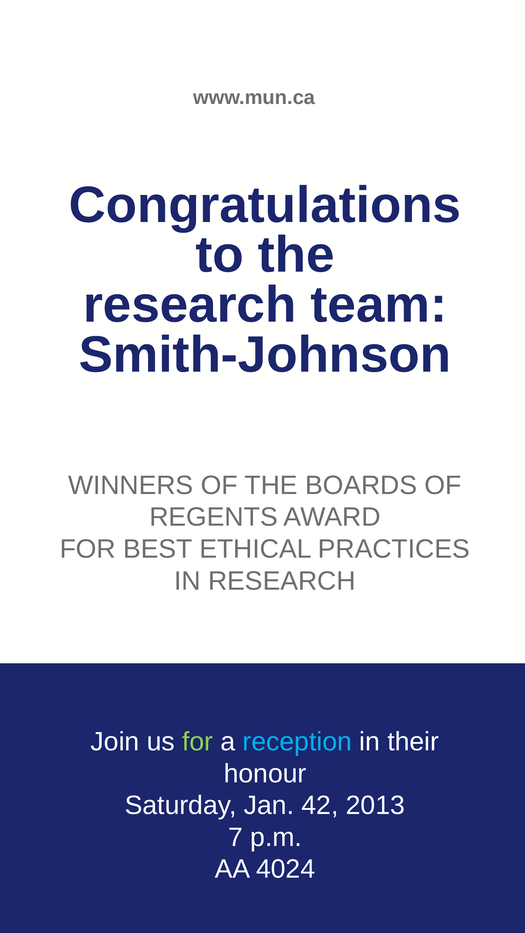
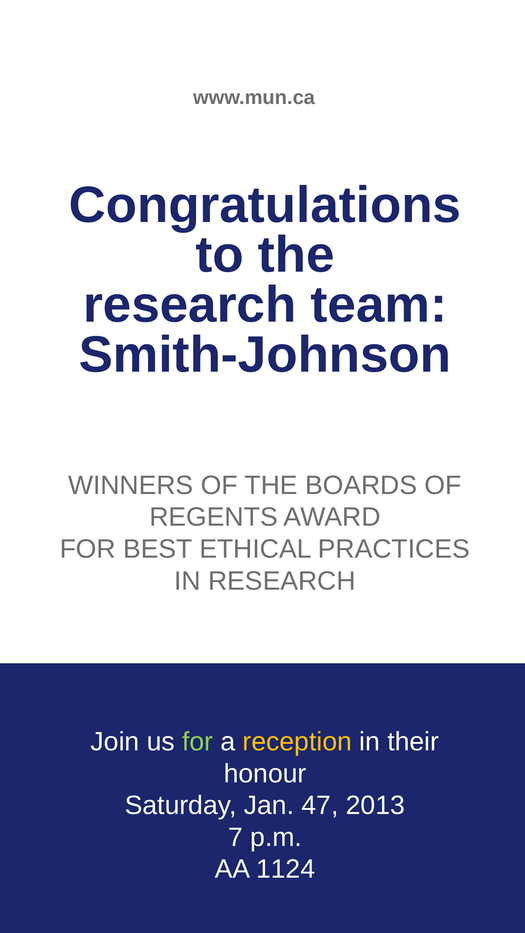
reception colour: light blue -> yellow (297, 742)
42: 42 -> 47 (320, 806)
4024: 4024 -> 1124 (286, 870)
